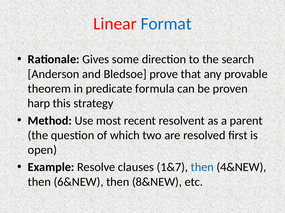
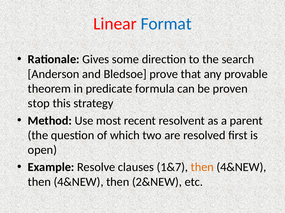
harp: harp -> stop (39, 104)
then colour: blue -> orange (202, 168)
6&NEW: 6&NEW -> 4&NEW (79, 182)
8&NEW: 8&NEW -> 2&NEW (157, 182)
